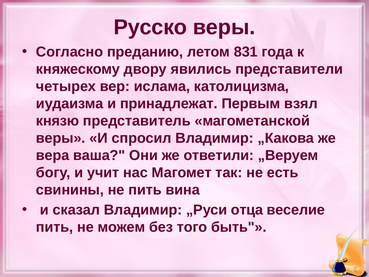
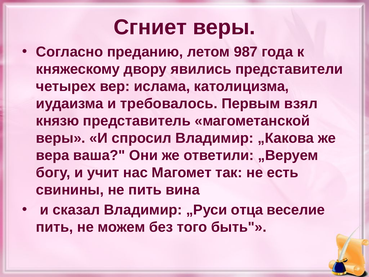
Русско: Русско -> Сгниет (150, 27)
831: 831 -> 987 (246, 52)
принадлежат: принадлежат -> требовалось (169, 104)
